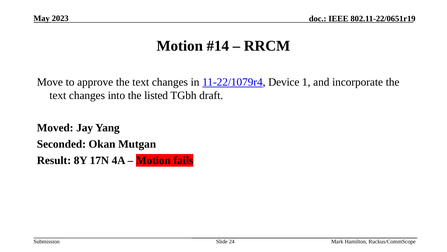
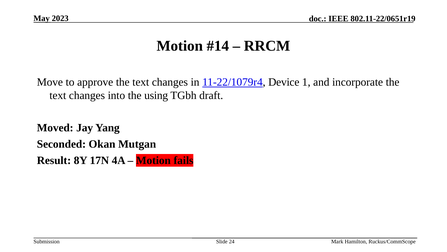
listed: listed -> using (156, 95)
